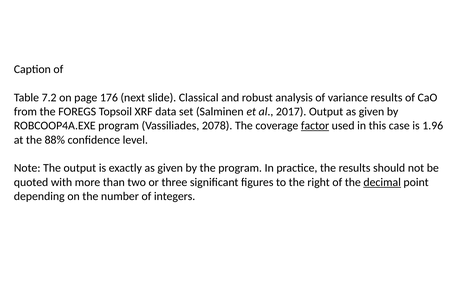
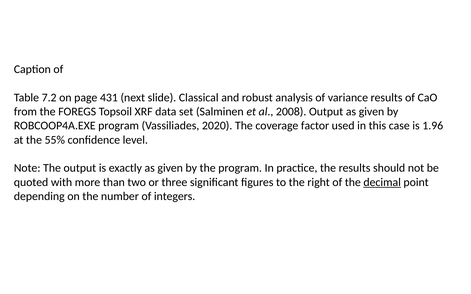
176: 176 -> 431 (109, 98)
2017: 2017 -> 2008 (291, 112)
2078: 2078 -> 2020 (217, 126)
factor underline: present -> none (315, 126)
88%: 88% -> 55% (55, 140)
